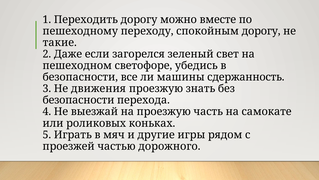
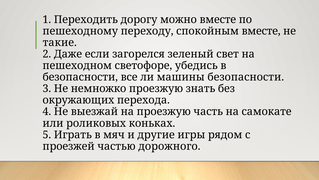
спокойным дорогу: дорогу -> вместе (261, 31)
машины сдержанность: сдержанность -> безопасности (246, 77)
движения: движения -> немножко (99, 88)
безопасности: безопасности -> окружающих (78, 100)
